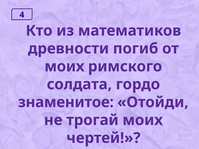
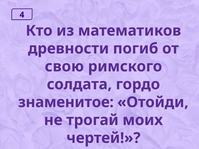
моих: моих -> свою (64, 67)
